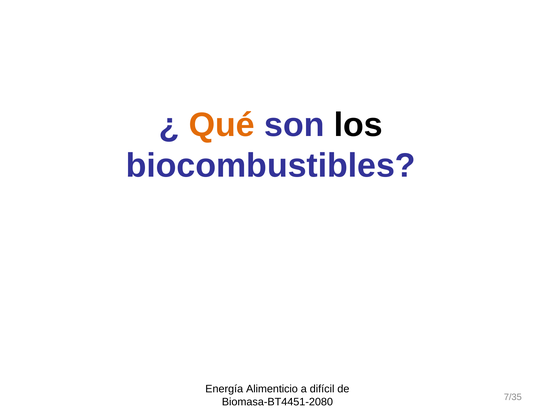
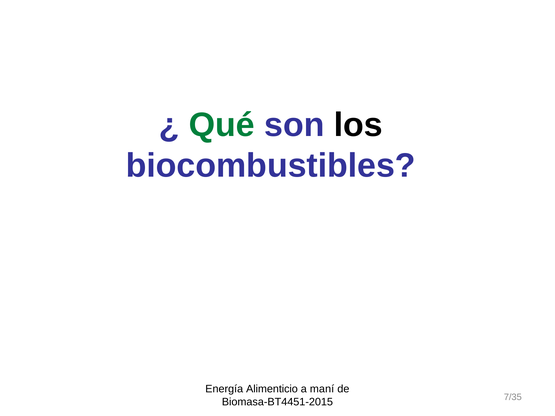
Qué colour: orange -> green (222, 125)
difícil: difícil -> maní (322, 389)
Biomasa-BT4451-2080: Biomasa-BT4451-2080 -> Biomasa-BT4451-2015 (277, 402)
